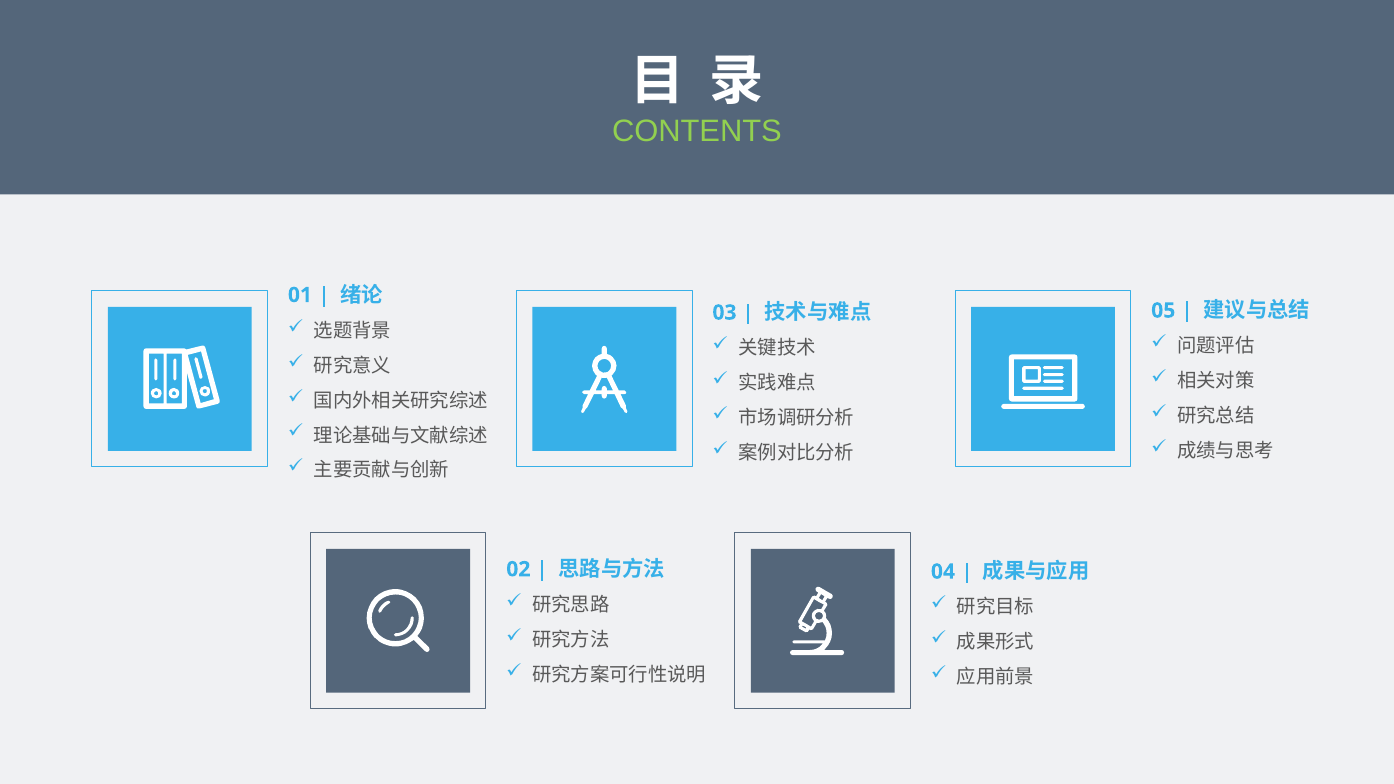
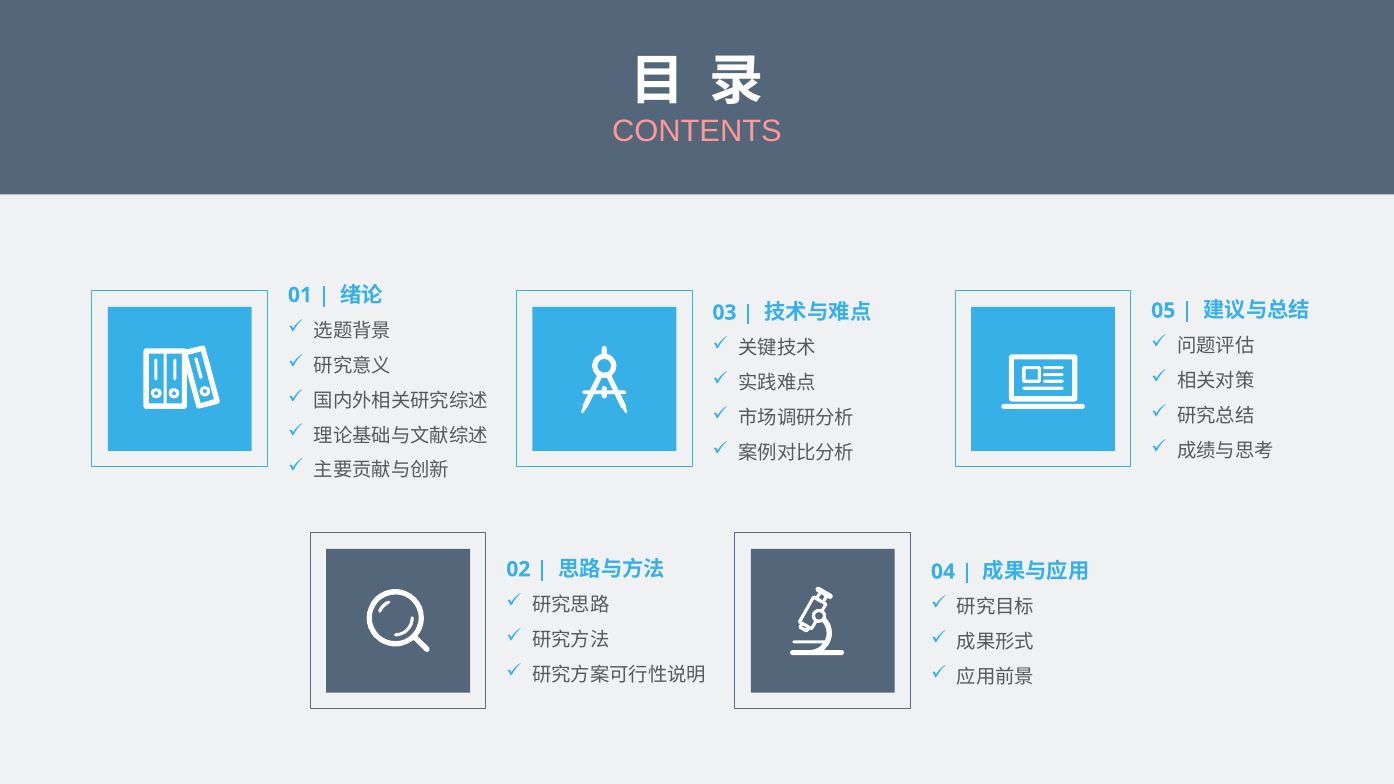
CONTENTS colour: light green -> pink (697, 131)
